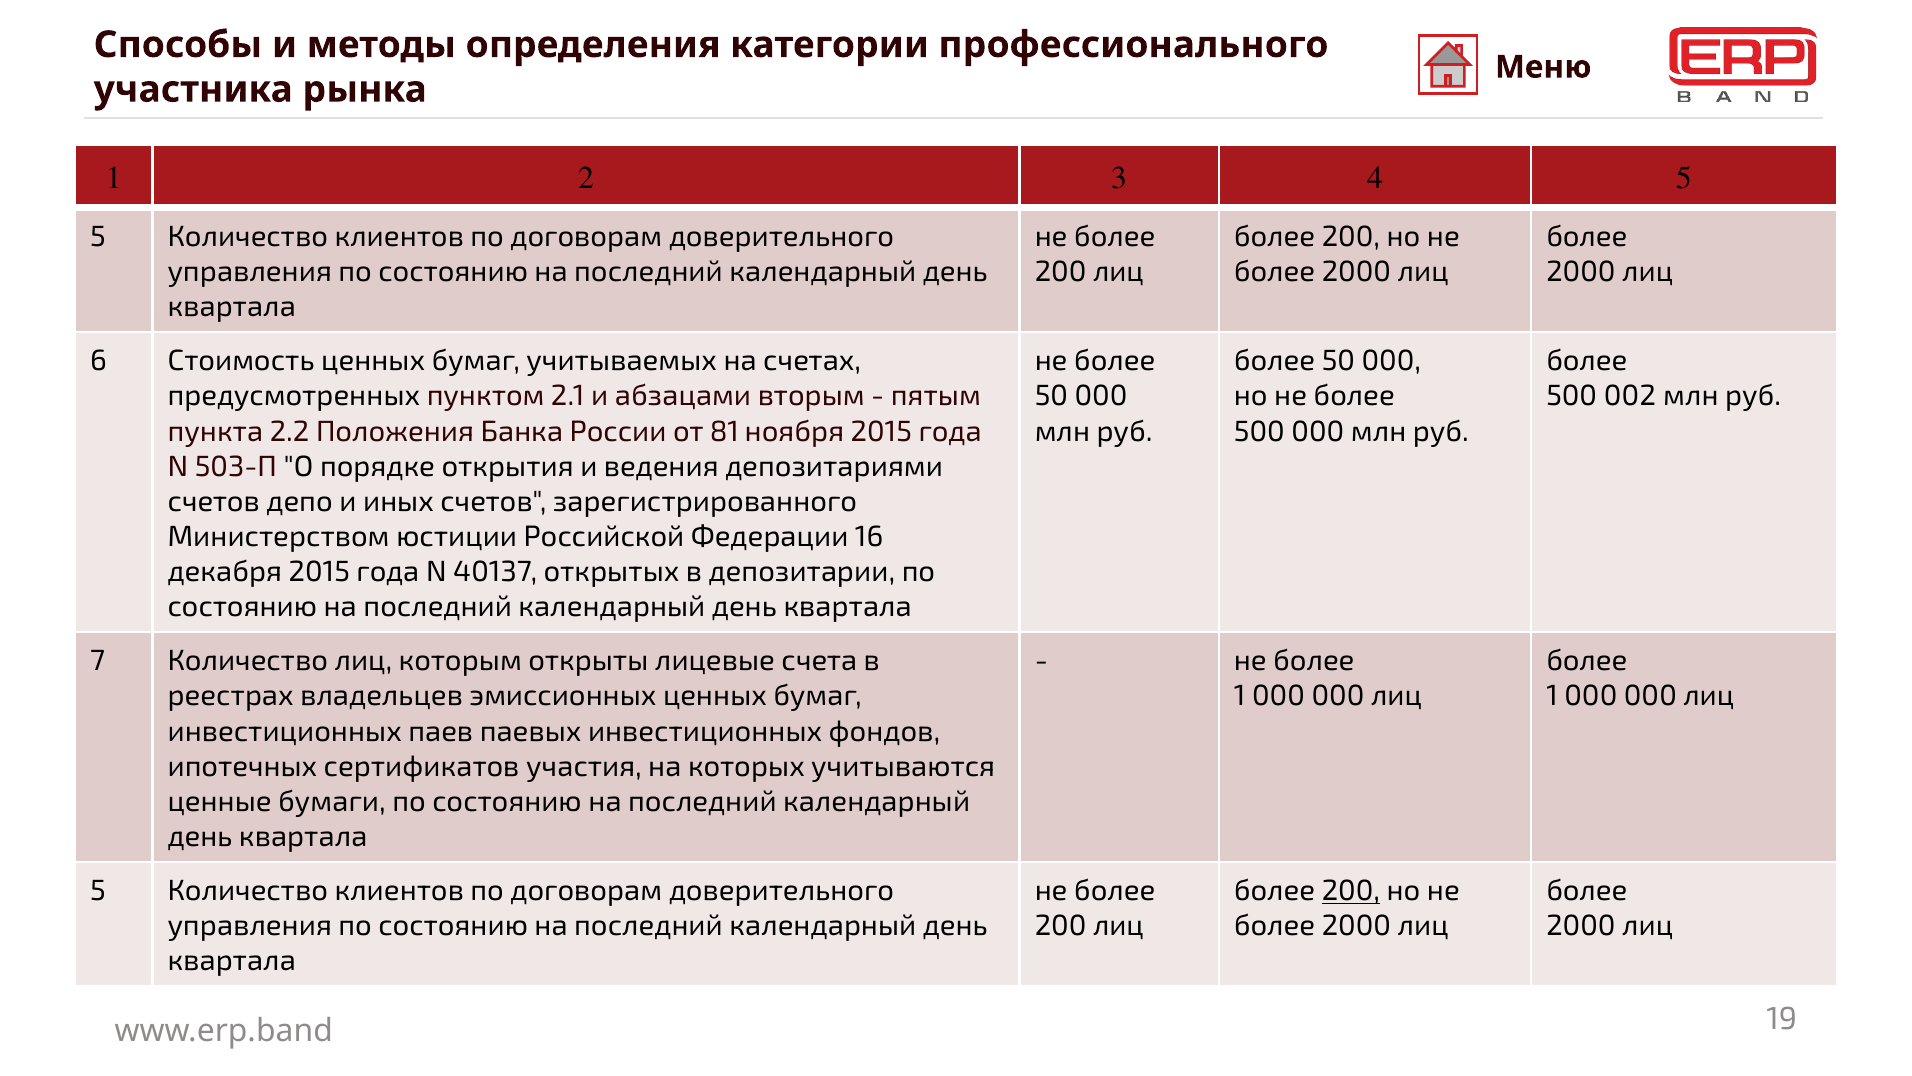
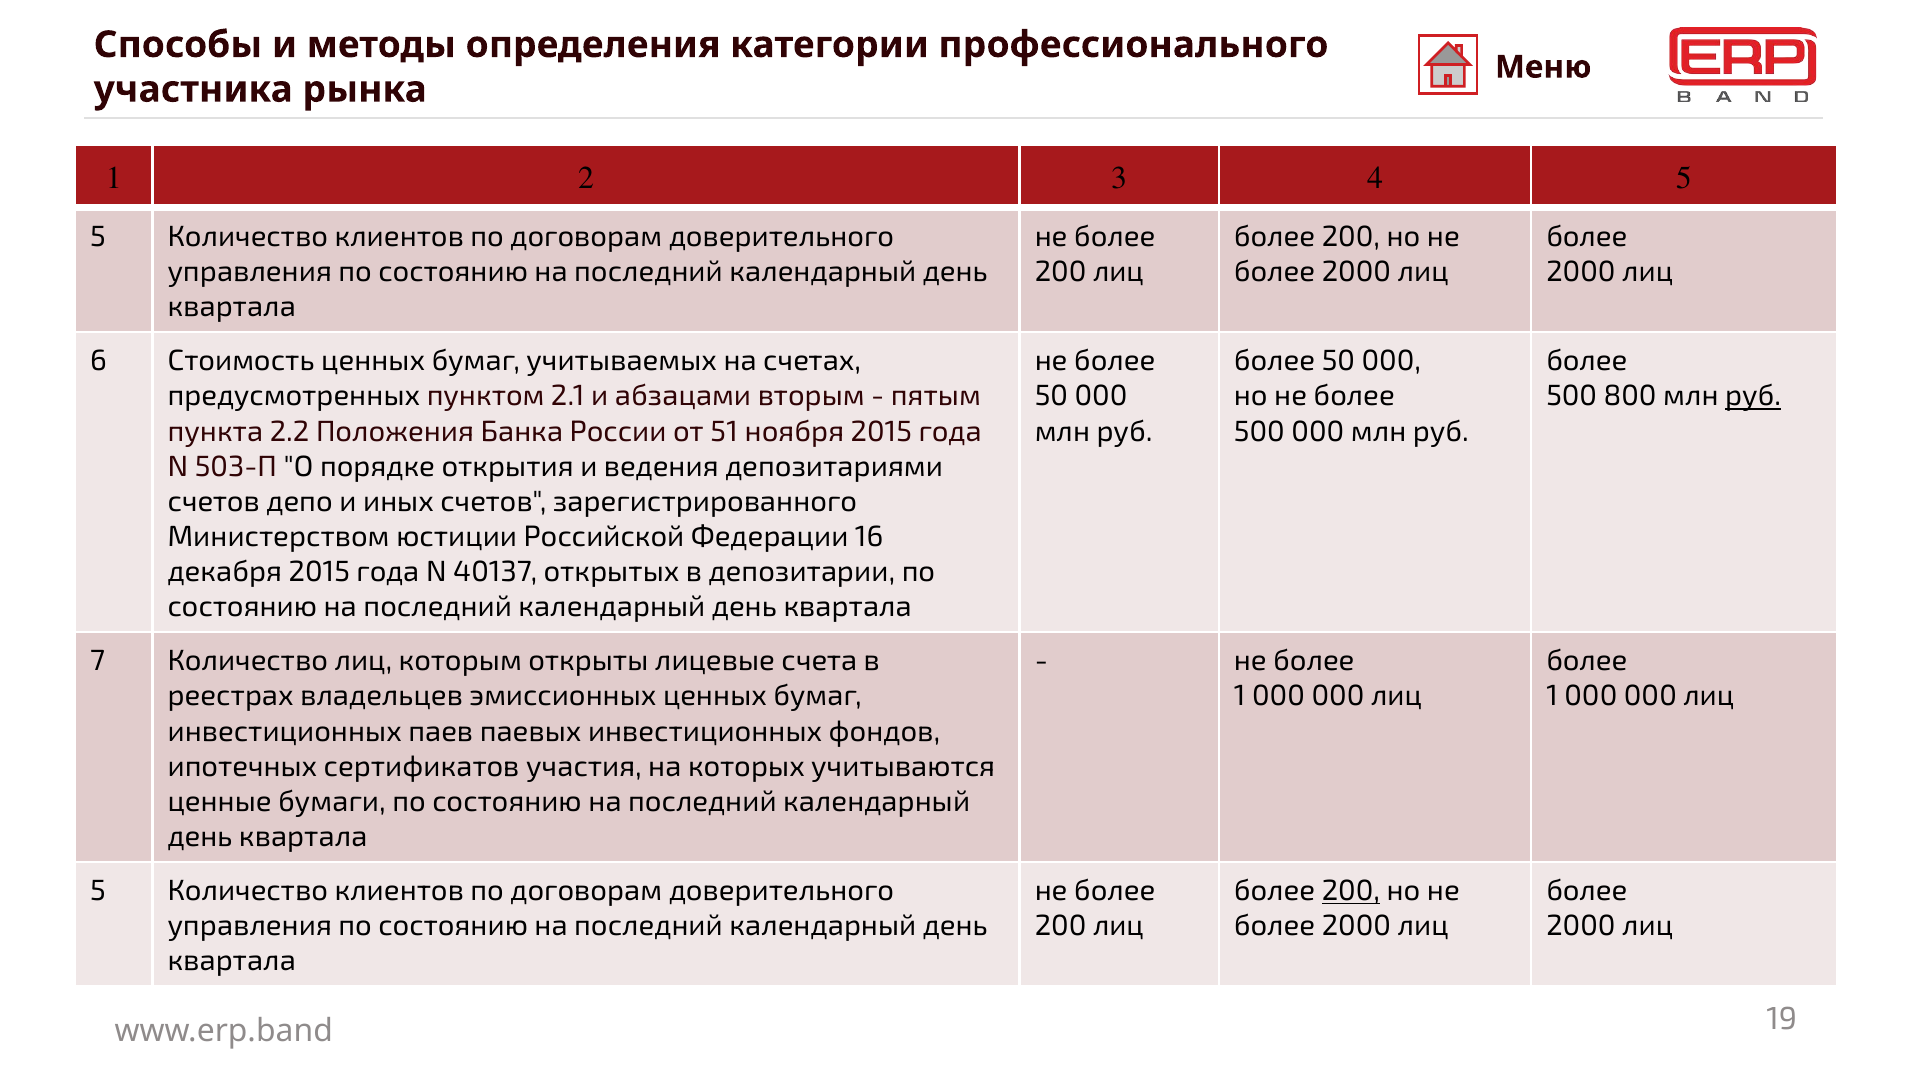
002: 002 -> 800 (1630, 396)
руб underline: none -> present (1753, 396)
81: 81 -> 51 (724, 431)
